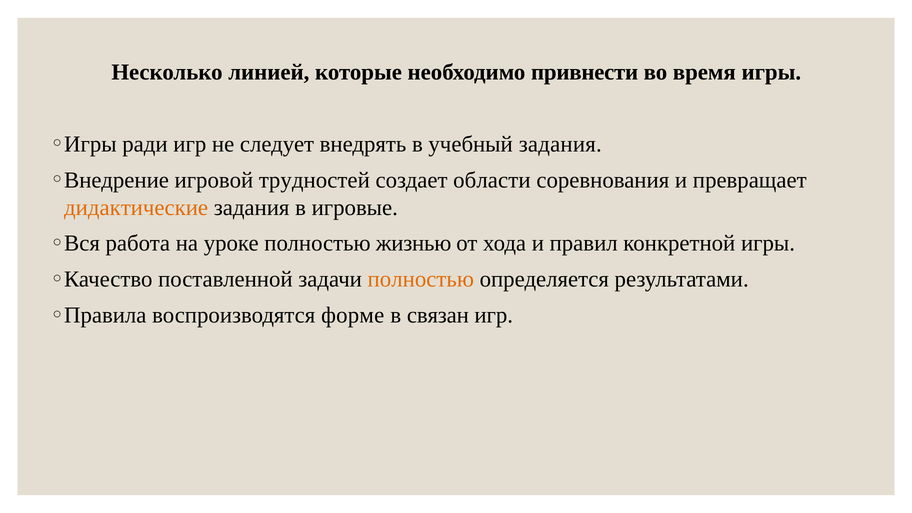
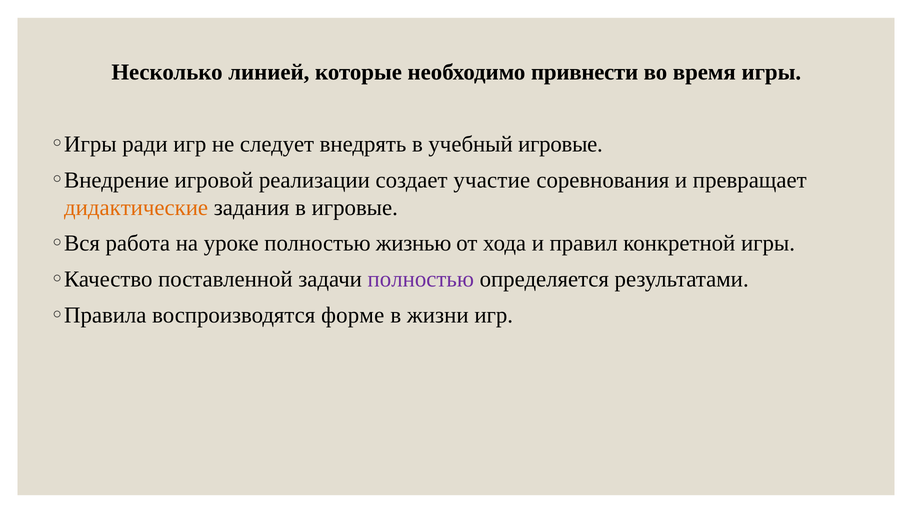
учебный задания: задания -> игровые (560, 144)
трудностей: трудностей -> реализации (314, 180)
области: области -> участие (492, 180)
полностью colour: orange -> purple (421, 279)
связан: связан -> жизни (438, 315)
